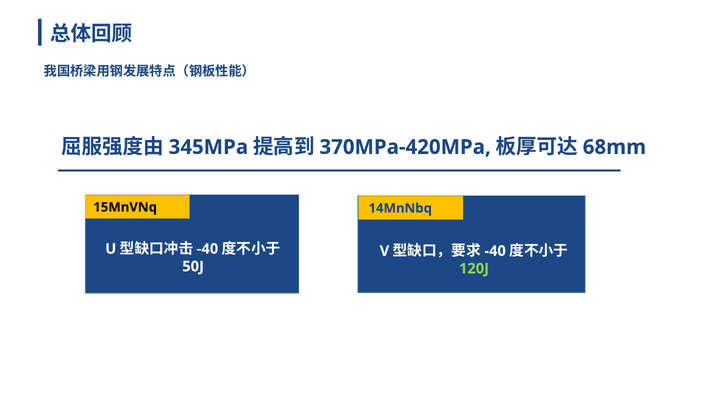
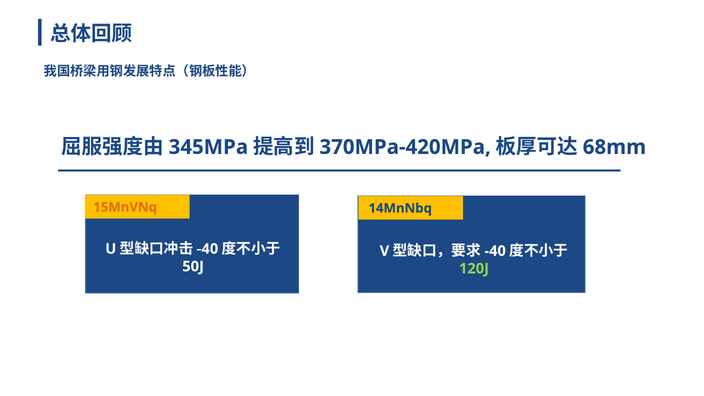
15MnVNq colour: black -> orange (125, 207)
